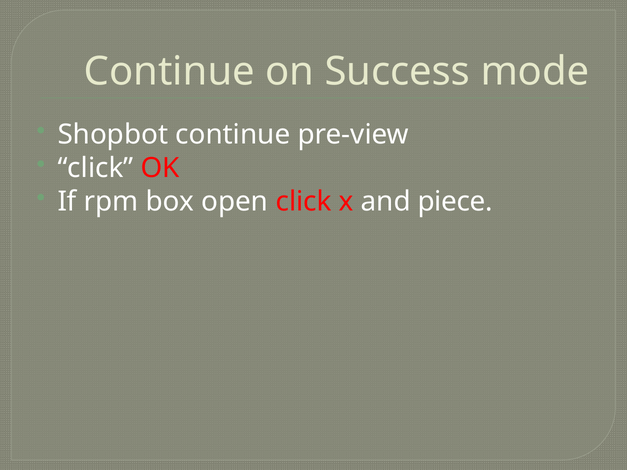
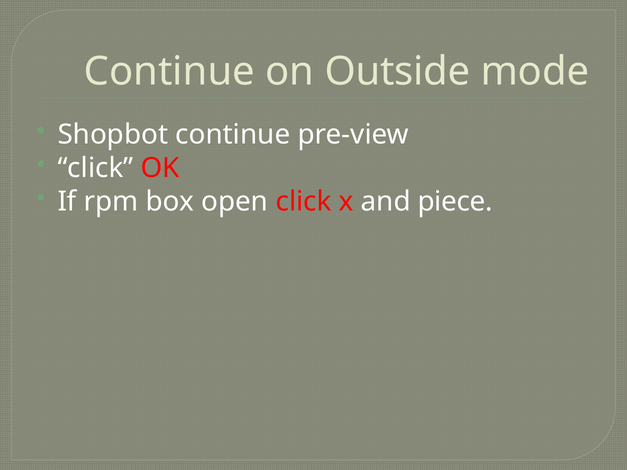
Success: Success -> Outside (397, 71)
